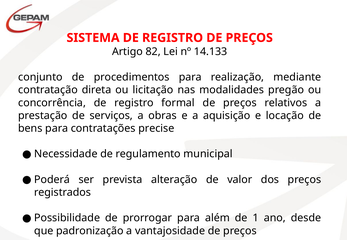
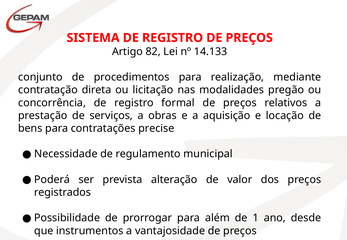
padronização: padronização -> instrumentos (90, 231)
